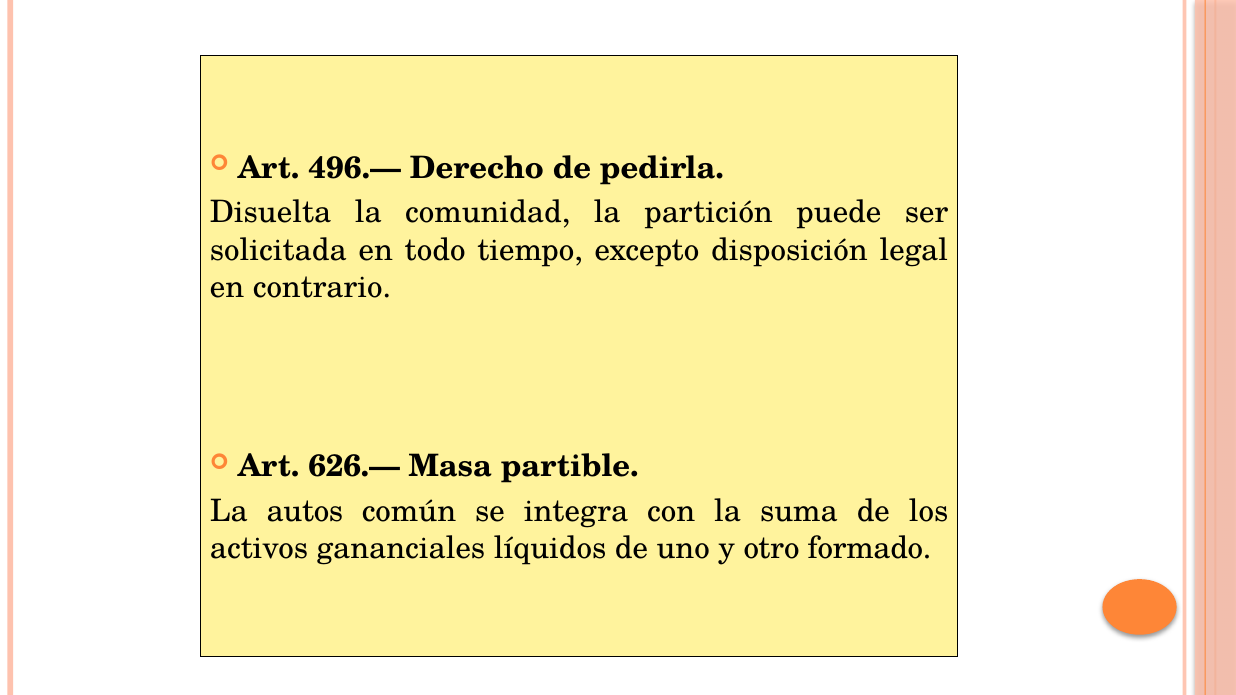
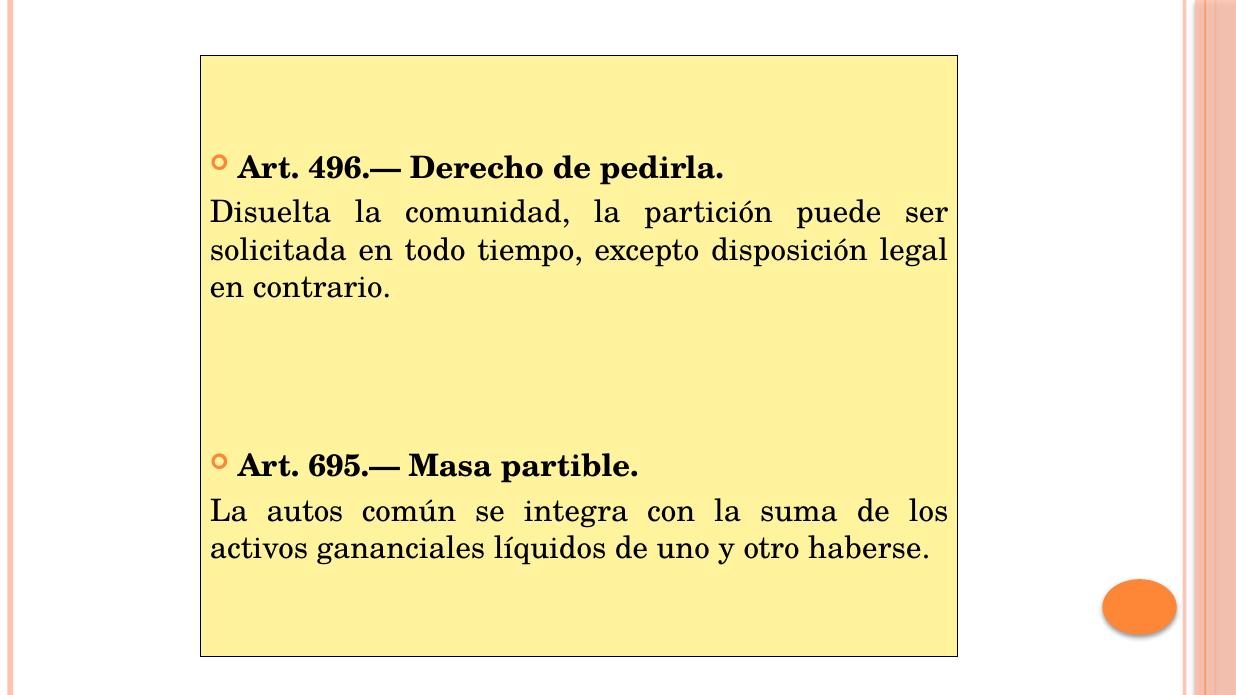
626.—: 626.— -> 695.— (354, 466)
formado: formado -> haberse (869, 548)
